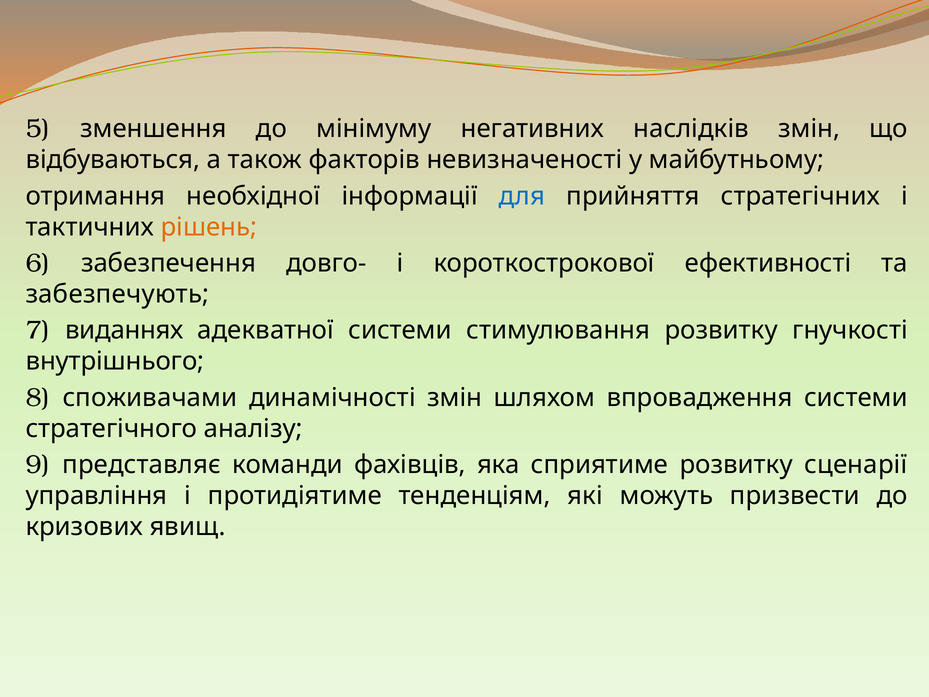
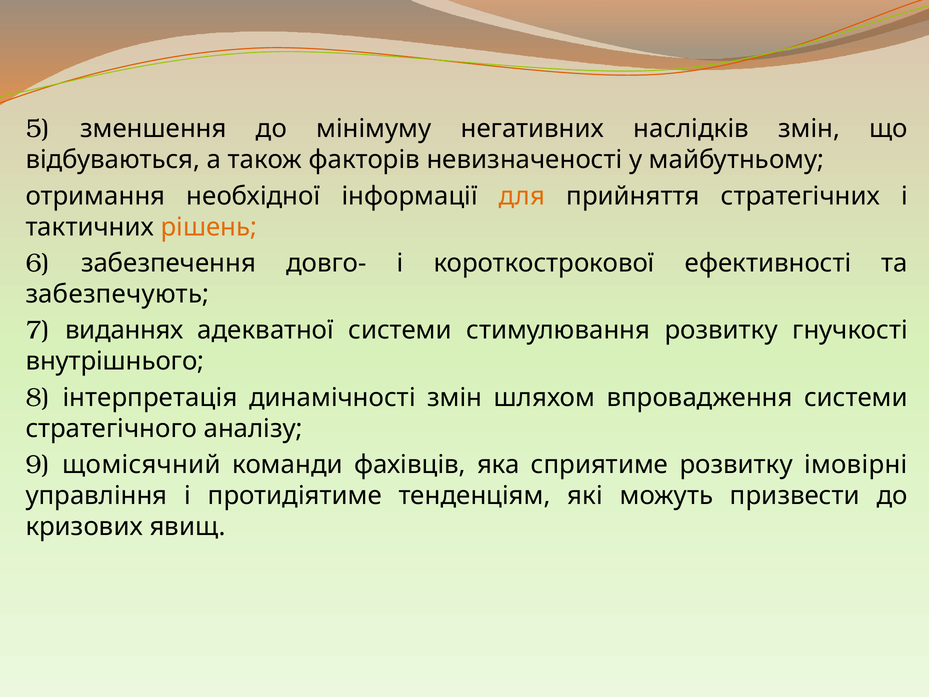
для colour: blue -> orange (522, 196)
споживачами: споживачами -> інтерпретація (150, 397)
представляє: представляє -> щомісячний (142, 464)
сценарії: сценарії -> імовірні (856, 464)
